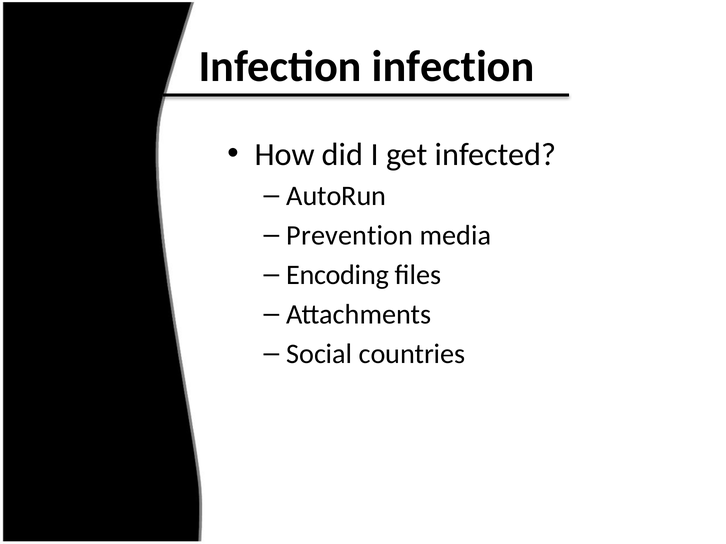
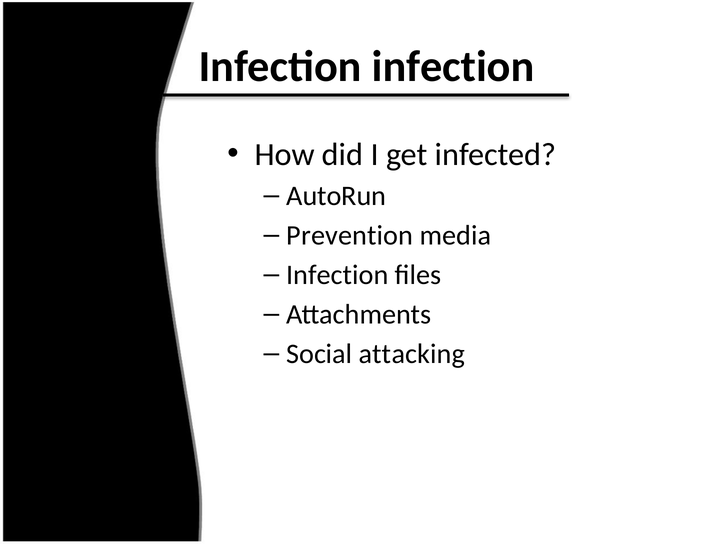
Encoding: Encoding -> Infection (337, 275)
countries: countries -> attacking (412, 354)
